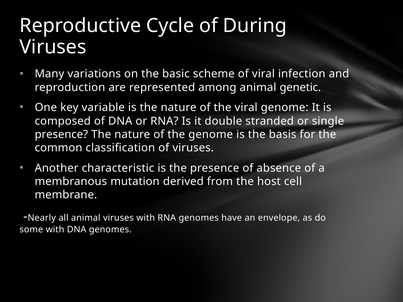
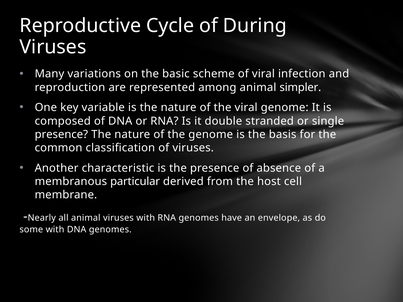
genetic: genetic -> simpler (300, 87)
mutation: mutation -> particular (135, 182)
